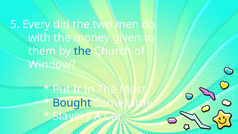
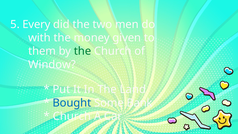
the colour: blue -> green (83, 51)
Most: Most -> Land (133, 89)
Little: Little -> Bank (140, 103)
Slavery: Slavery -> Church (72, 116)
